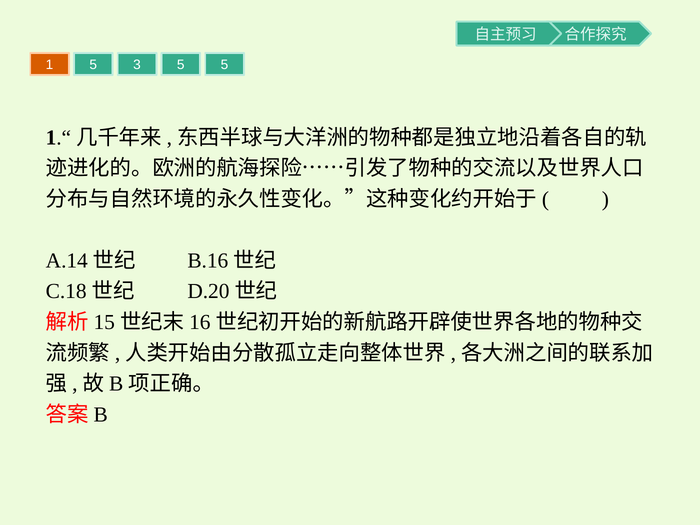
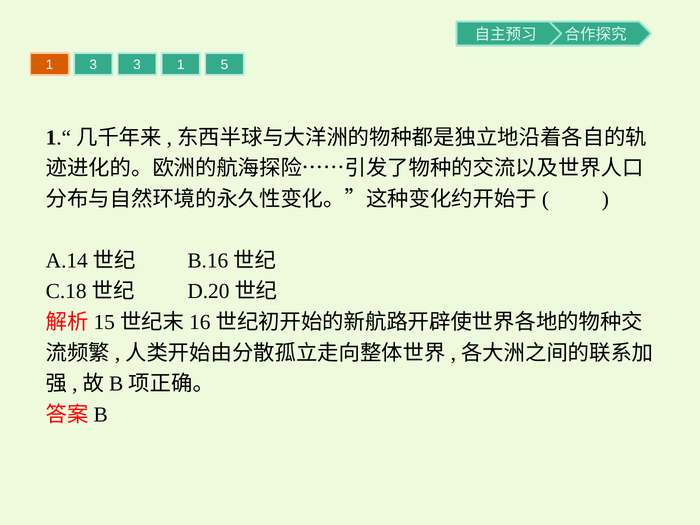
1 5: 5 -> 3 (93, 65)
3 5: 5 -> 1 (181, 65)
